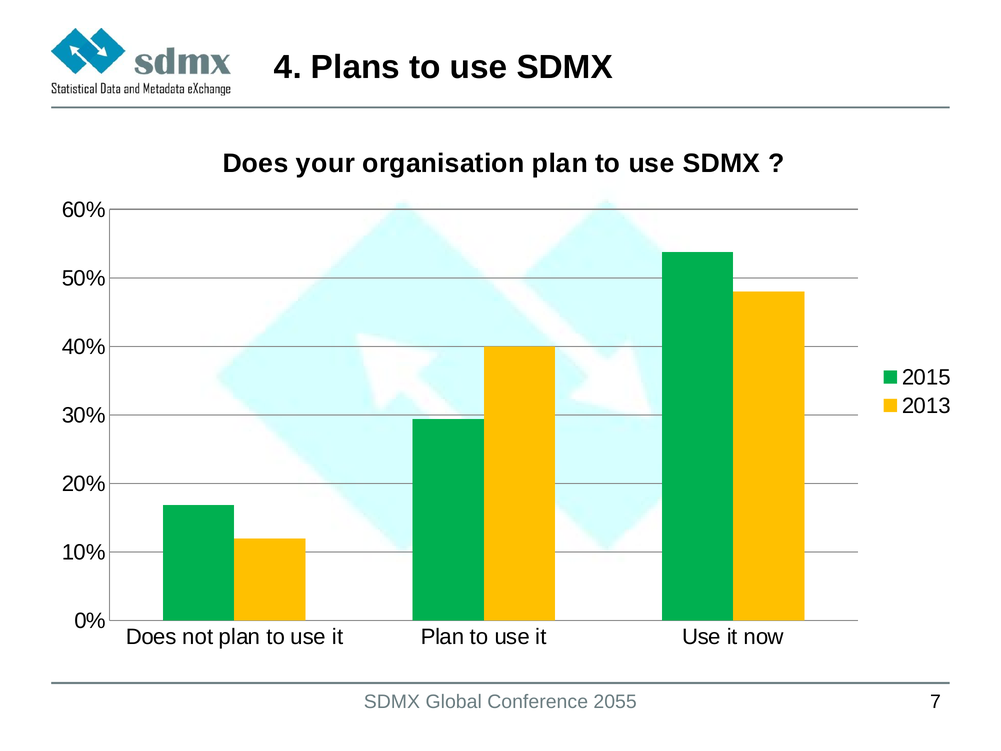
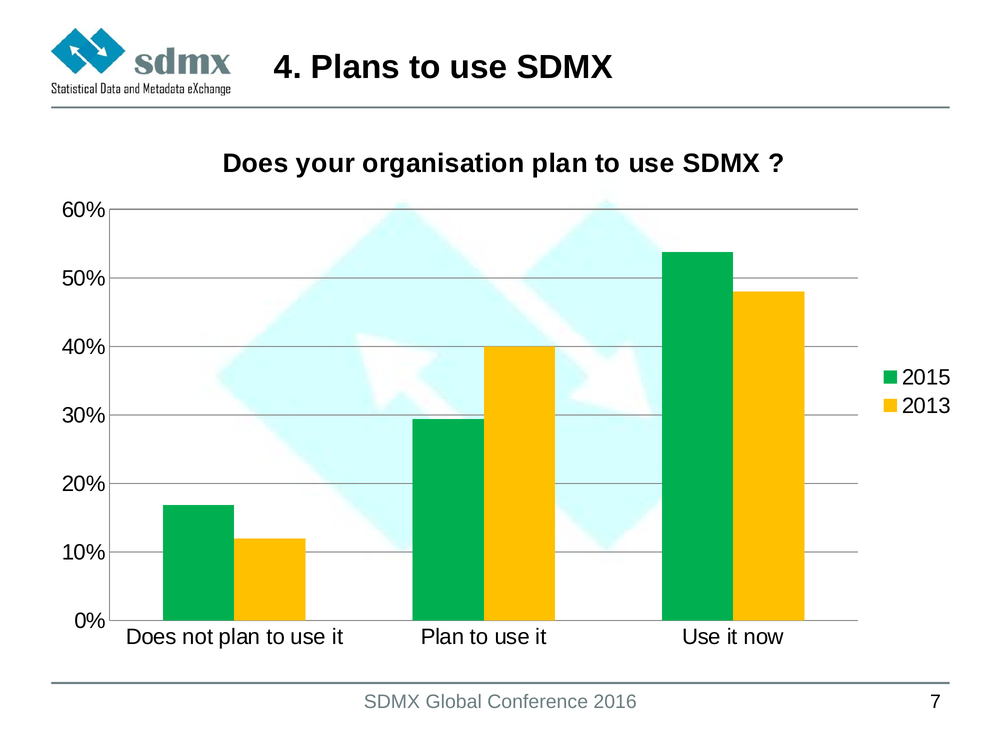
2055: 2055 -> 2016 (615, 702)
